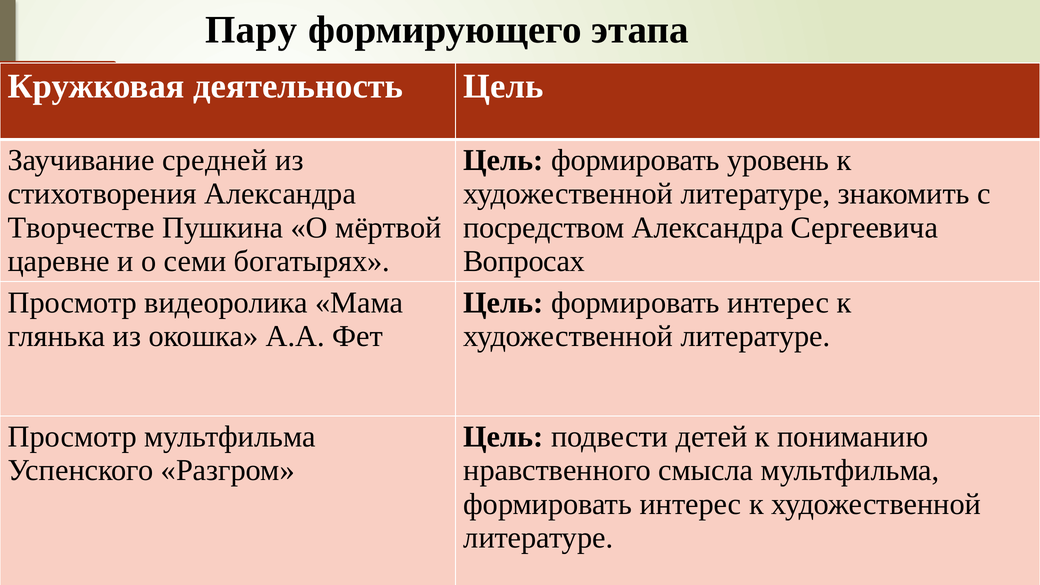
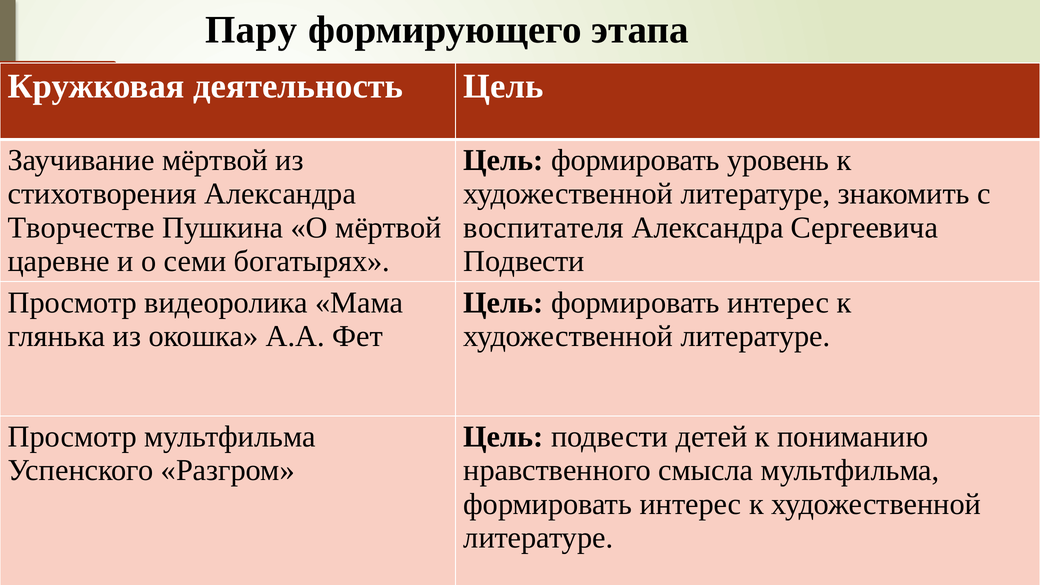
Заучивание средней: средней -> мёртвой (215, 160)
посредством: посредством -> воспитателя (544, 228)
Вопросах: Вопросах -> Подвести (524, 261)
